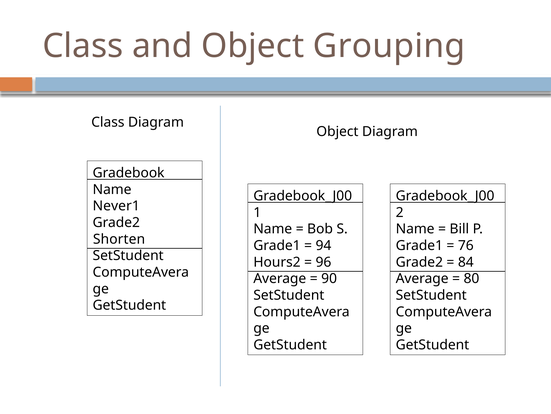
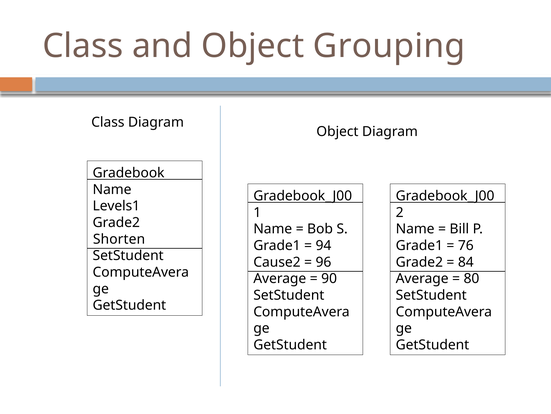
Never1: Never1 -> Levels1 (116, 206)
Hours2: Hours2 -> Cause2 (277, 262)
